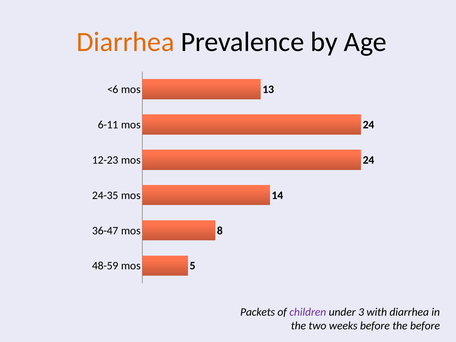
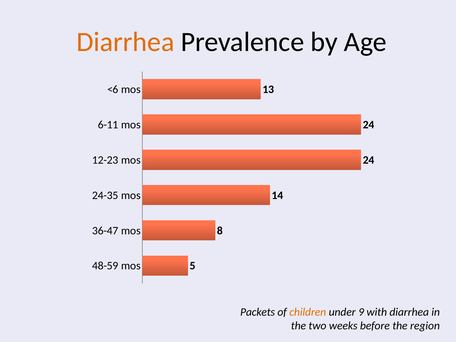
children colour: purple -> orange (308, 312)
3: 3 -> 9 (361, 312)
the before: before -> region (425, 326)
